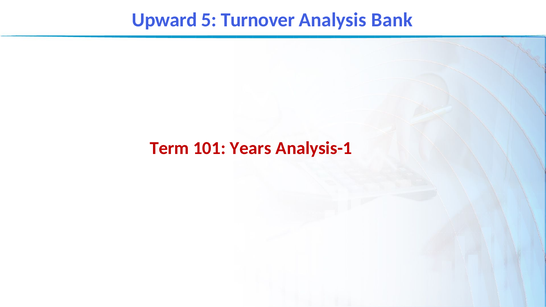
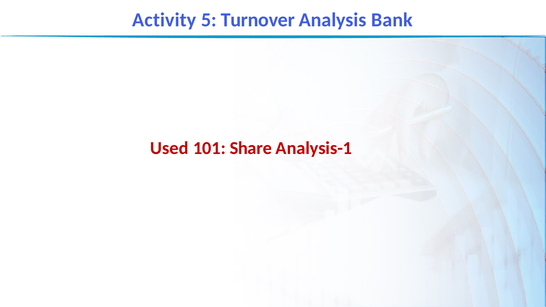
Upward: Upward -> Activity (164, 20)
Term: Term -> Used (169, 148)
Years: Years -> Share (251, 148)
